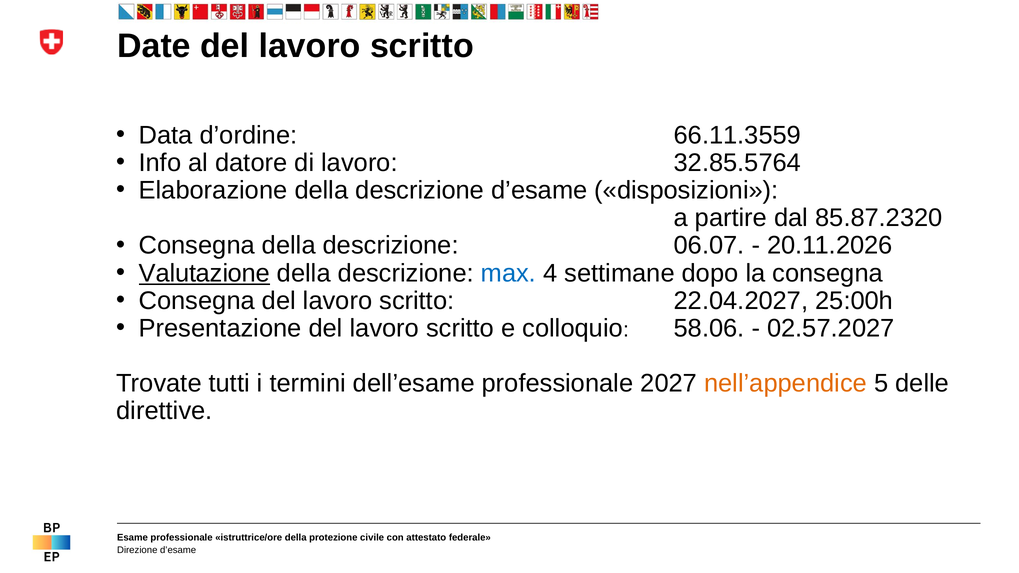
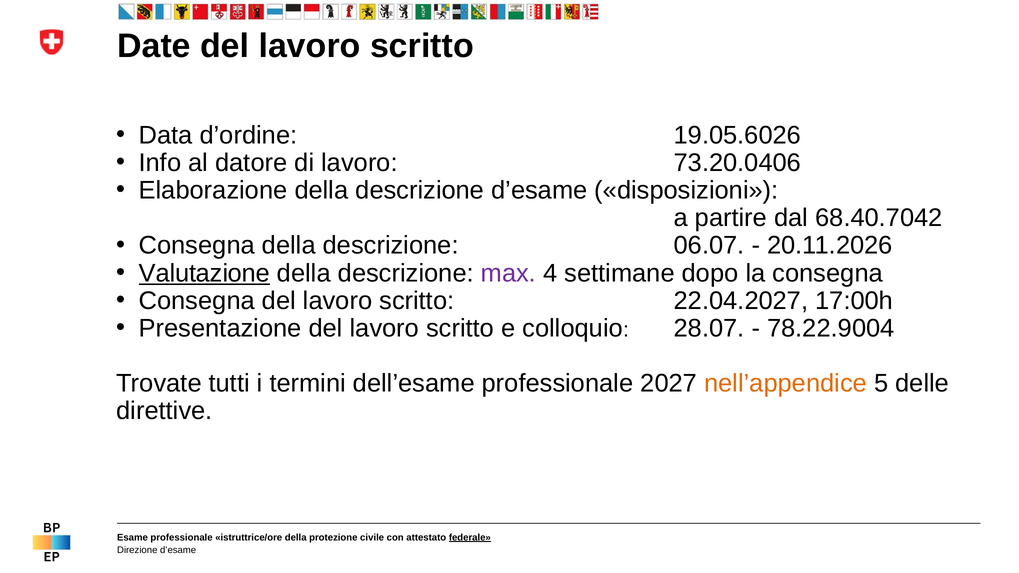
66.11.3559: 66.11.3559 -> 19.05.6026 (737, 135)
32.85.5764: 32.85.5764 -> 73.20.0406 (737, 163)
85.87.2320: 85.87.2320 -> 68.40.7042 (879, 218)
max colour: blue -> purple (508, 273)
25:00h: 25:00h -> 17:00h (854, 301)
58.06: 58.06 -> 28.07 (709, 328)
02.57.2027: 02.57.2027 -> 78.22.9004 (831, 328)
federale underline: none -> present (470, 538)
